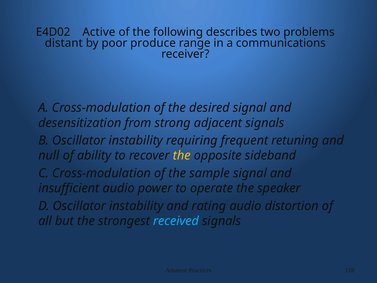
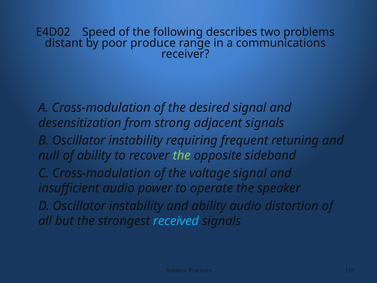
Active: Active -> Speed (99, 32)
the colour: yellow -> light green (182, 155)
sample: sample -> voltage (210, 173)
and rating: rating -> ability (209, 206)
